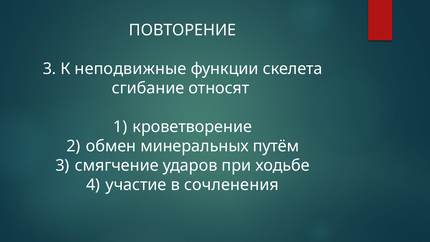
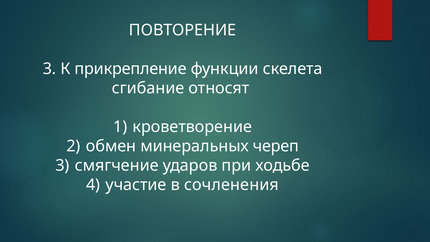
неподвижные: неподвижные -> прикрепление (131, 69)
путём: путём -> череп (276, 146)
